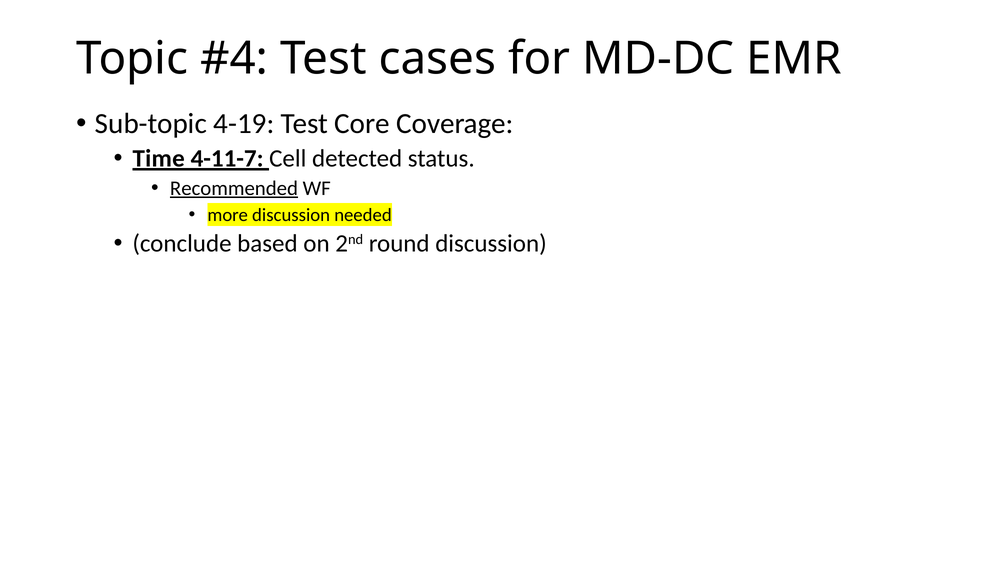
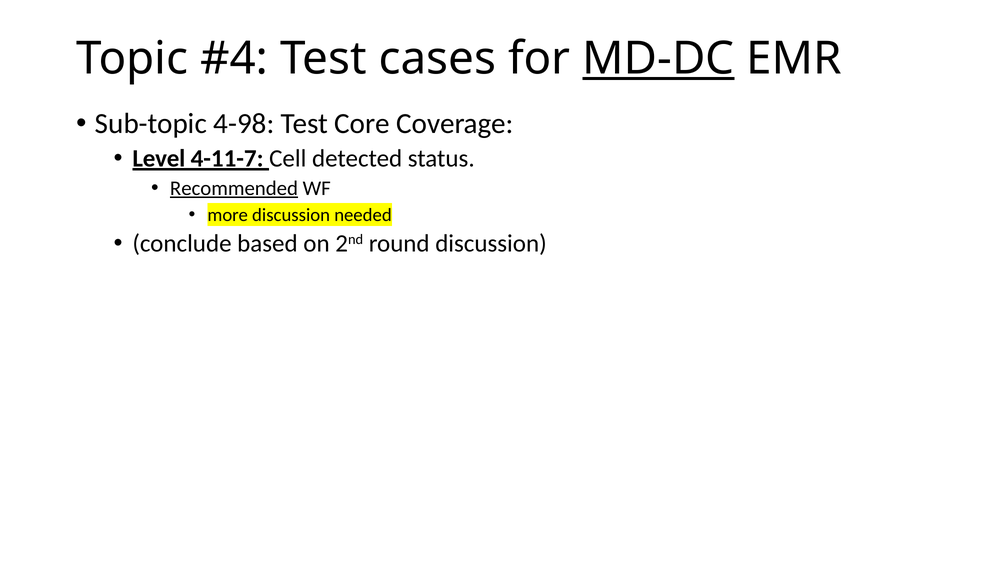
MD-DC underline: none -> present (658, 59)
4-19: 4-19 -> 4-98 (244, 124)
Time: Time -> Level (159, 158)
